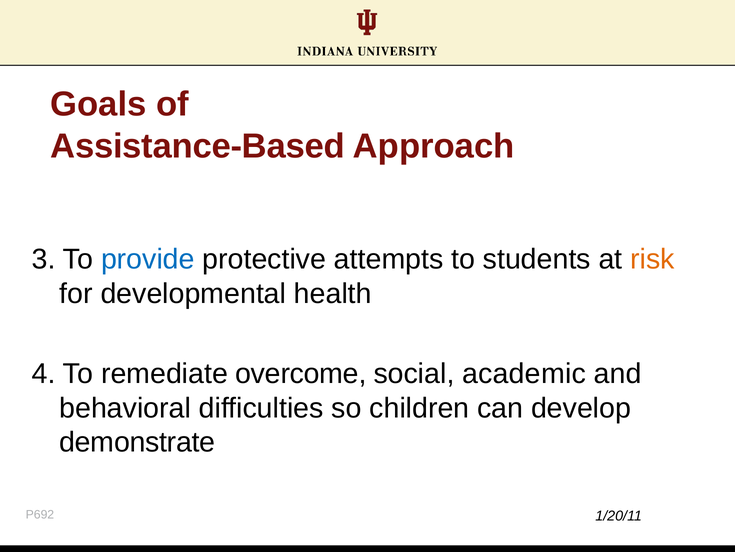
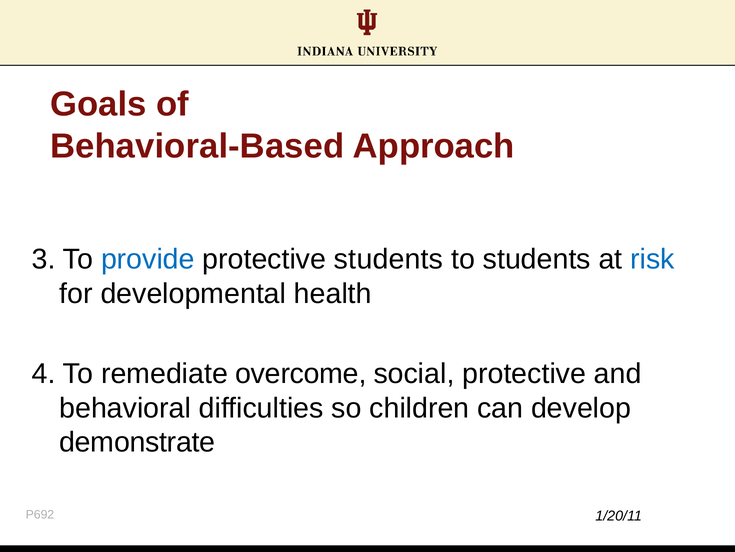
Assistance-Based: Assistance-Based -> Behavioral-Based (197, 146)
protective attempts: attempts -> students (389, 259)
risk colour: orange -> blue (652, 259)
social academic: academic -> protective (524, 373)
